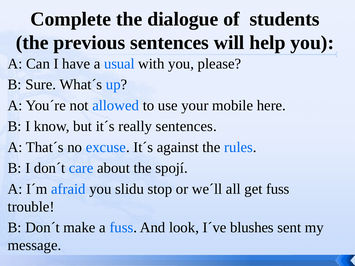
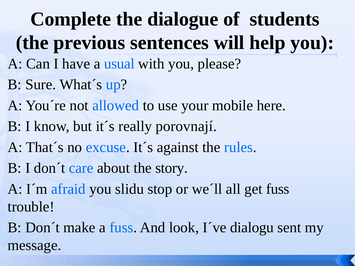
really sentences: sentences -> porovnají (186, 126)
spojí: spojí -> story (172, 168)
blushes: blushes -> dialogu (252, 228)
